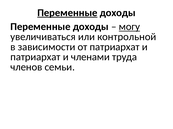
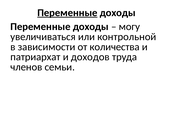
могу underline: present -> none (129, 27)
от патриархат: патриархат -> количества (115, 47)
членами: членами -> доходов (90, 57)
